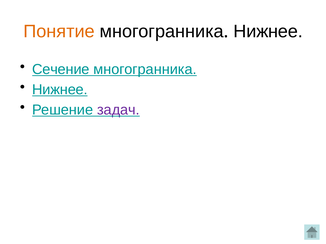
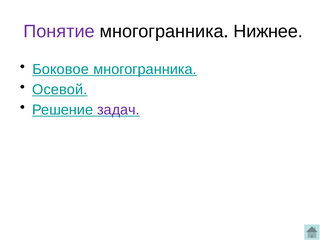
Понятие colour: orange -> purple (59, 31)
Сечение: Сечение -> Боковое (61, 69)
Нижнее: Нижнее -> Осевой (60, 90)
